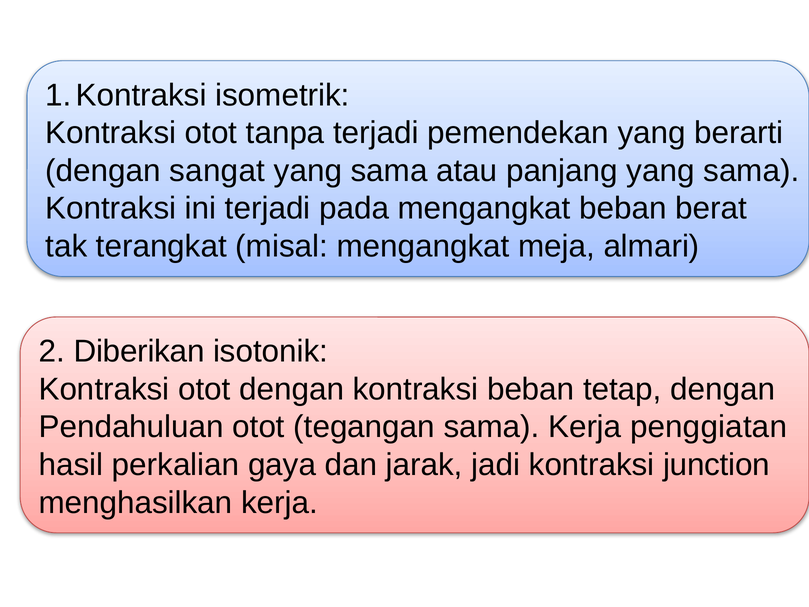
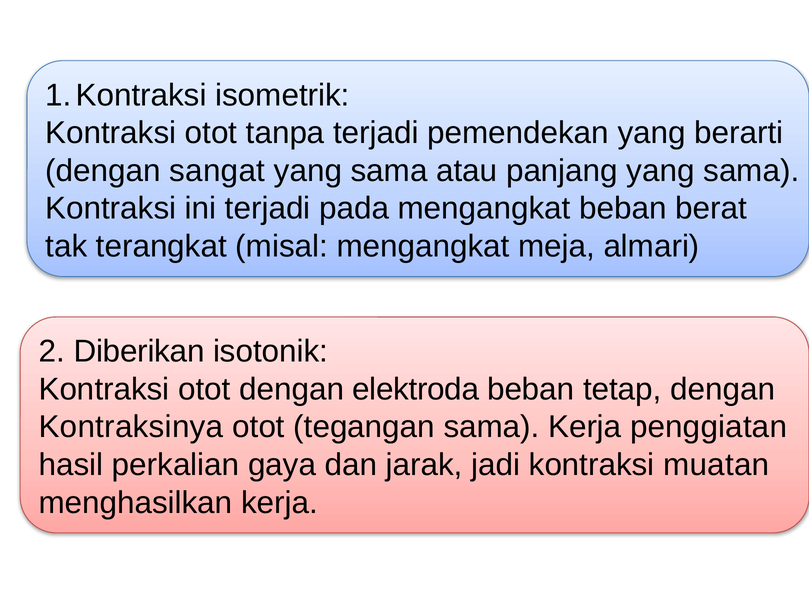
dengan kontraksi: kontraksi -> elektroda (416, 389)
Pendahuluan: Pendahuluan -> Kontraksinya (131, 427)
junction: junction -> muatan (716, 465)
